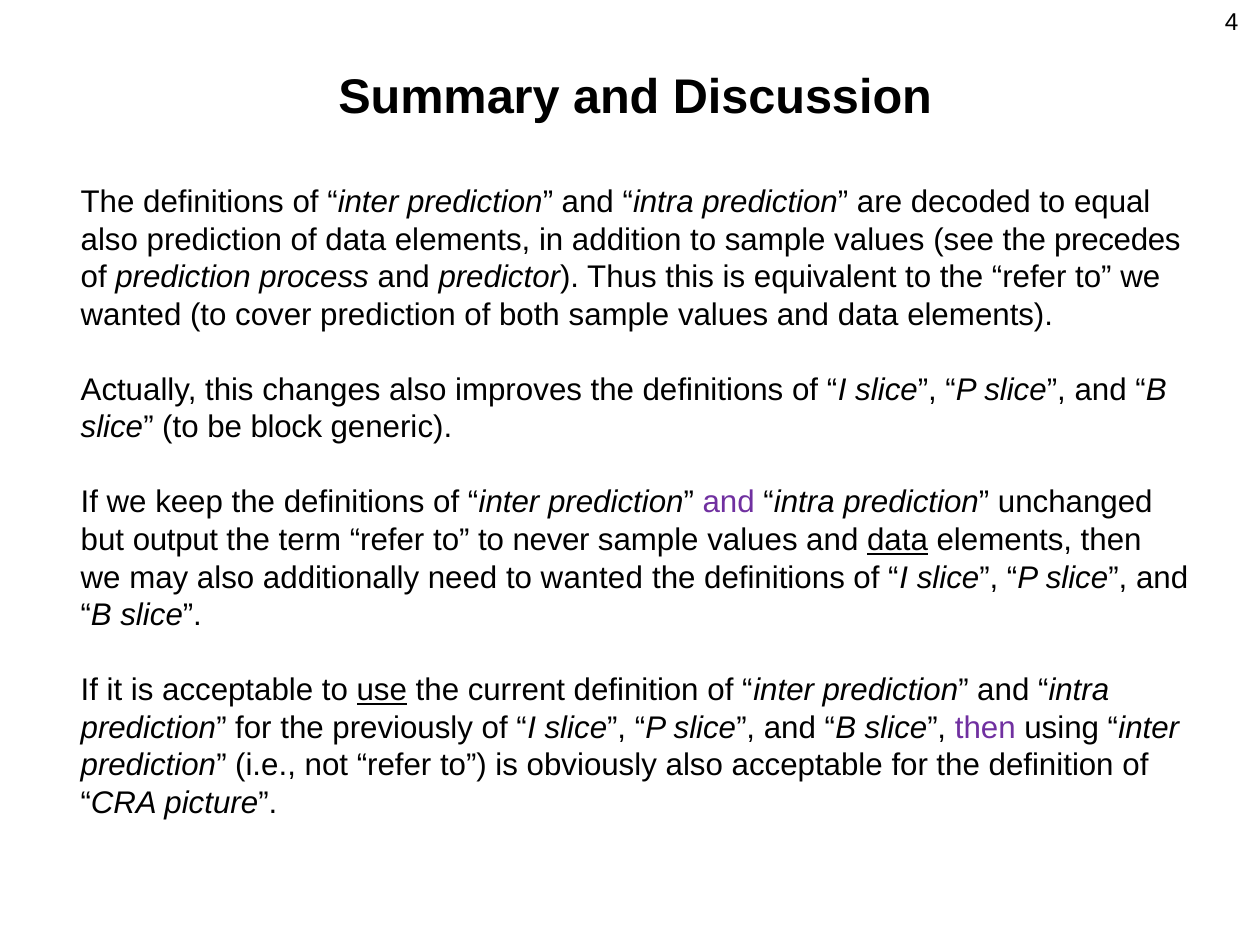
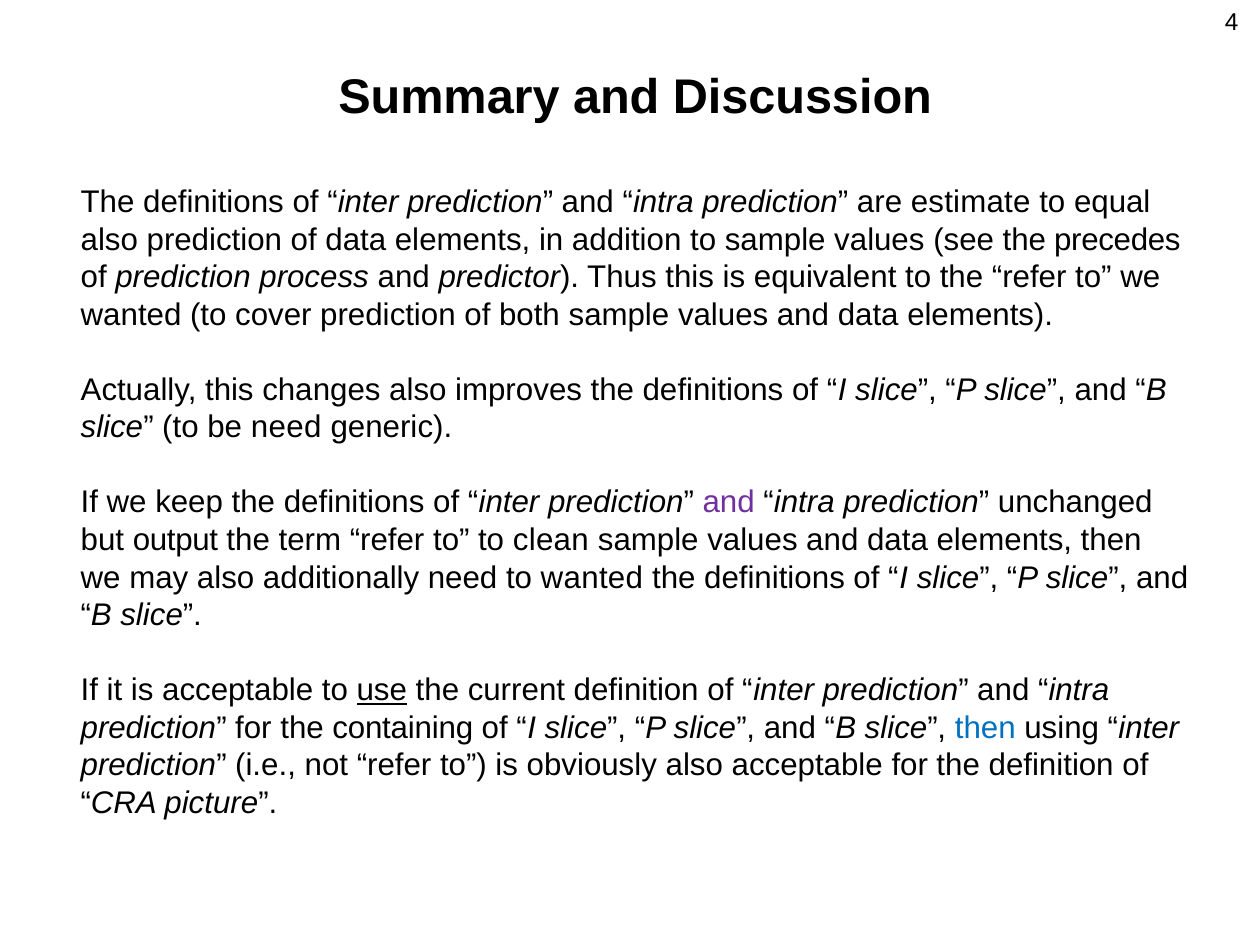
decoded: decoded -> estimate (971, 203)
be block: block -> need (286, 428)
never: never -> clean (551, 540)
data underline: present -> none (897, 540)
previously: previously -> containing (403, 728)
then colour: purple -> blue (985, 728)
